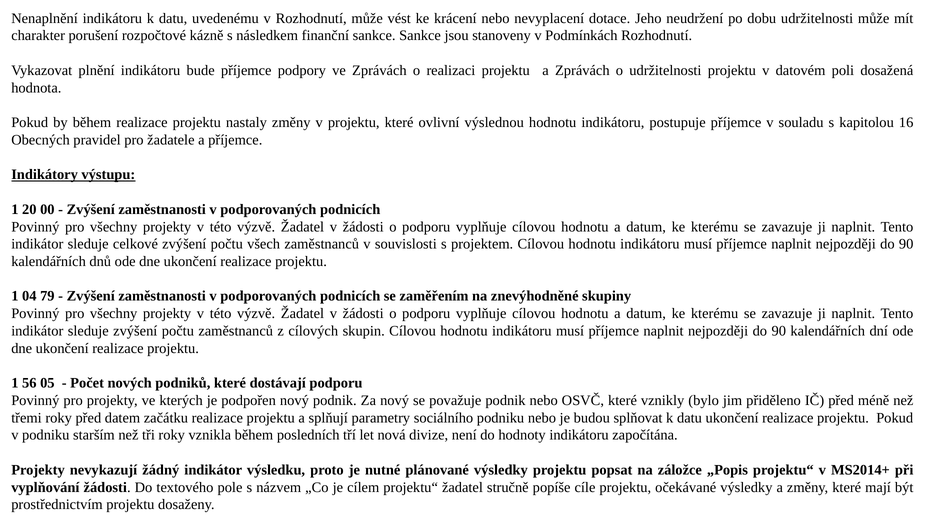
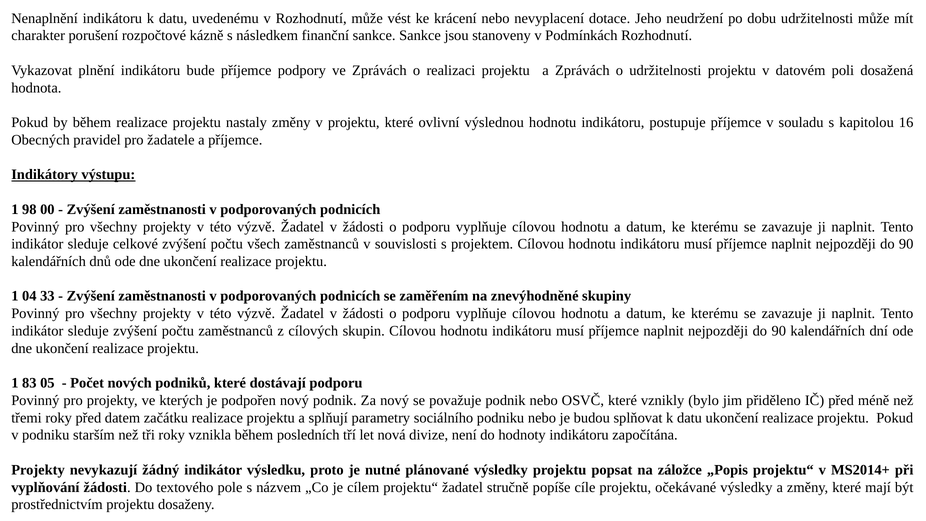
20: 20 -> 98 (29, 209)
79: 79 -> 33 (47, 296)
56: 56 -> 83 (29, 383)
